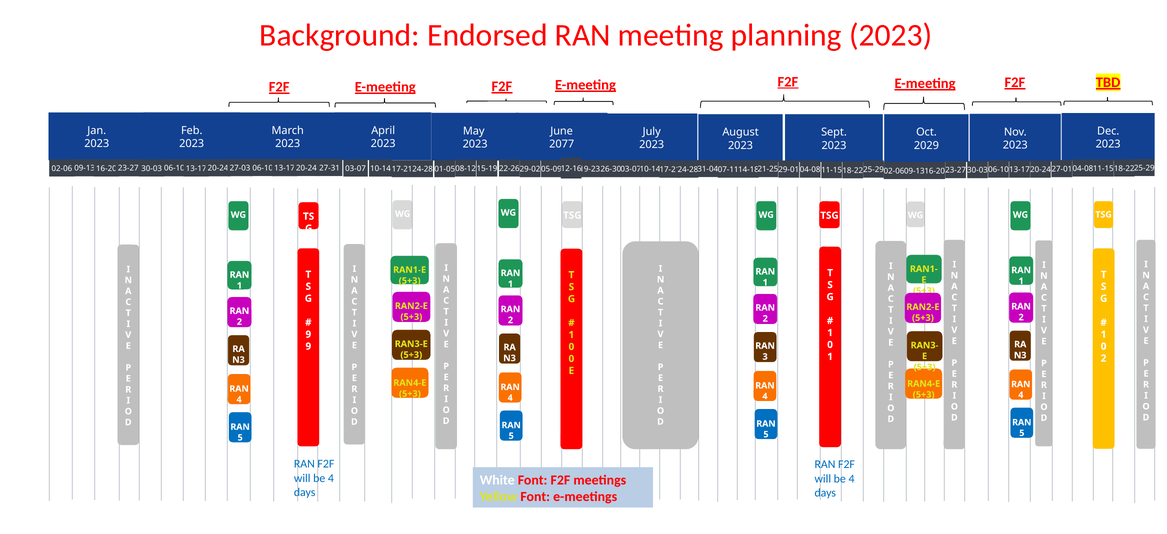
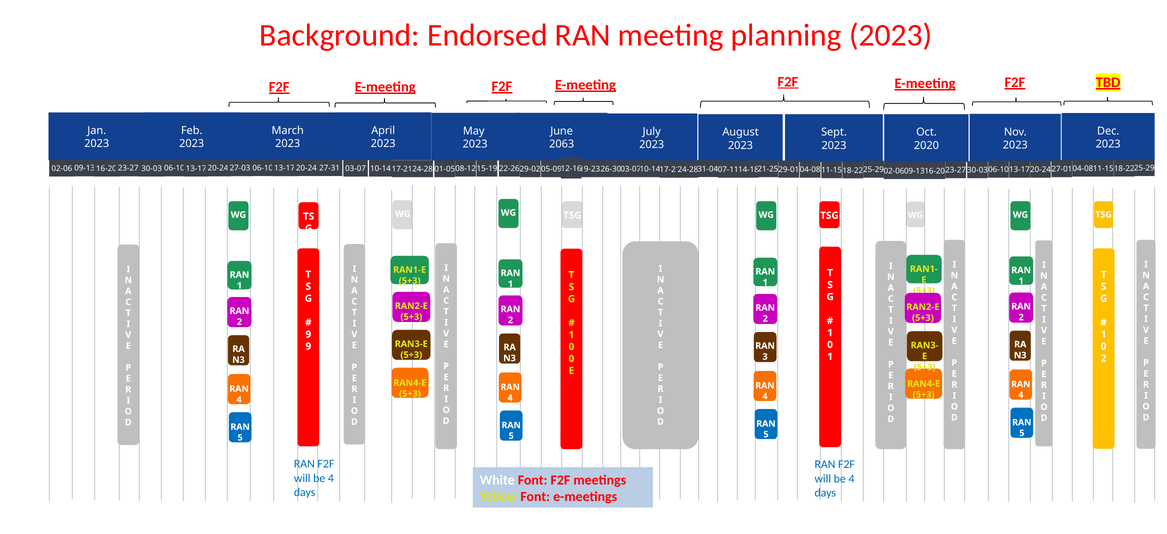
2077: 2077 -> 2063 (562, 144)
2029: 2029 -> 2020 (926, 145)
